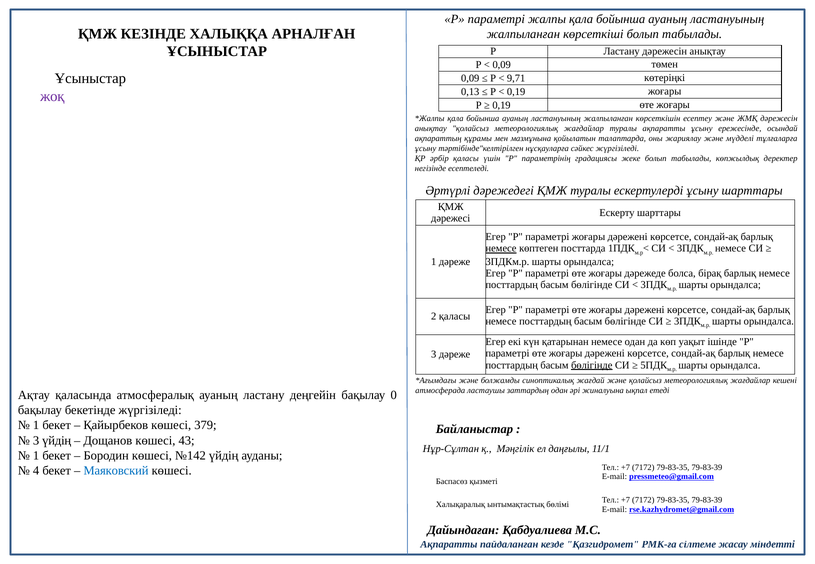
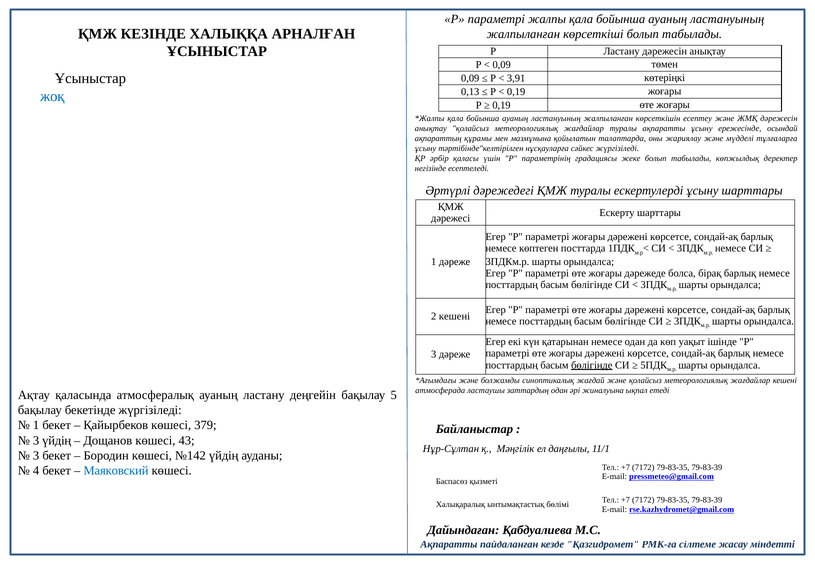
9,71: 9,71 -> 3,91 (516, 78)
жоқ colour: purple -> blue (52, 96)
немесе underline: present -> none (501, 249)
2 қаласы: қаласы -> кешені (455, 317)
0: 0 -> 5 (394, 395)
1: 1 -> 3 (36, 456)
